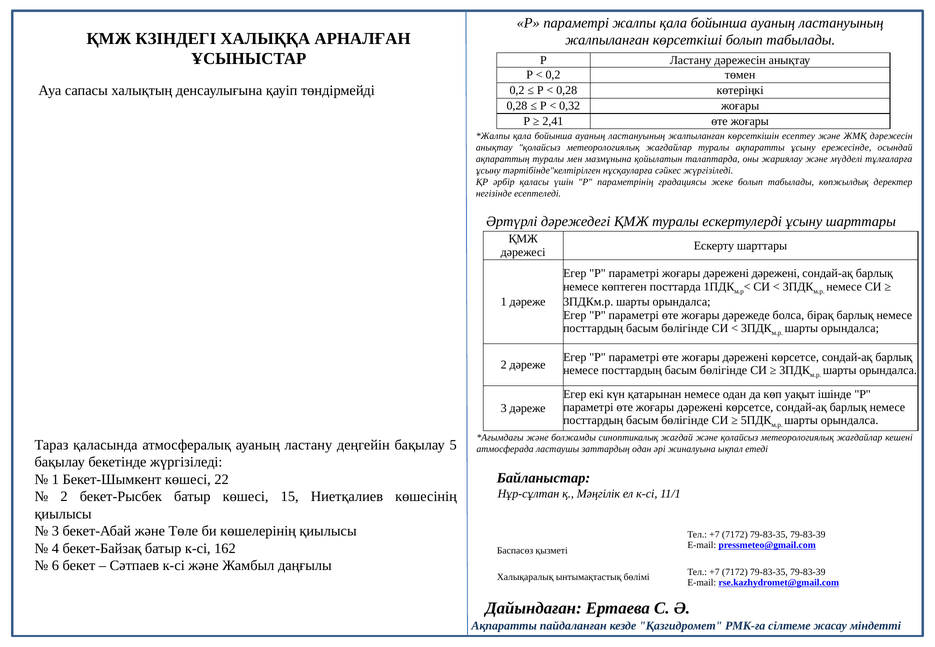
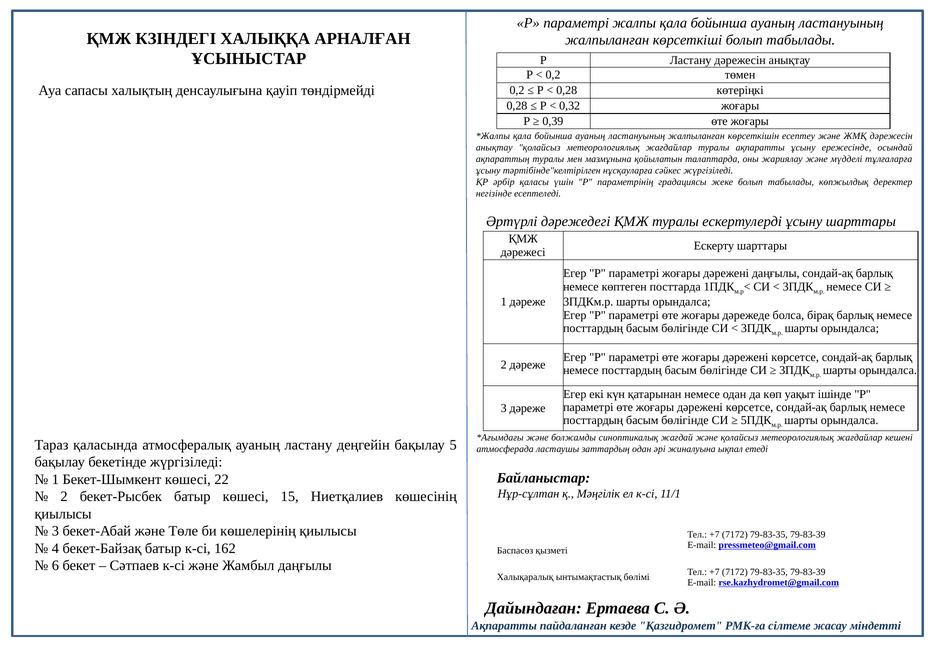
2,41: 2,41 -> 0,39 (553, 121)
дәрежені дәрежені: дәрежені -> даңғылы (776, 274)
